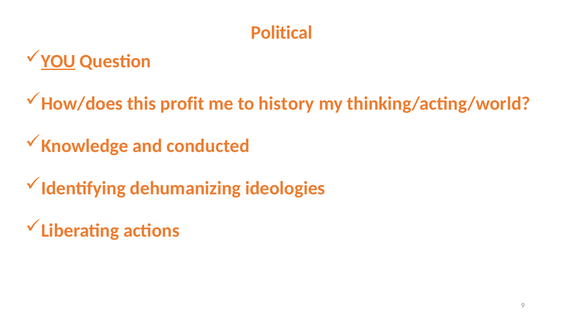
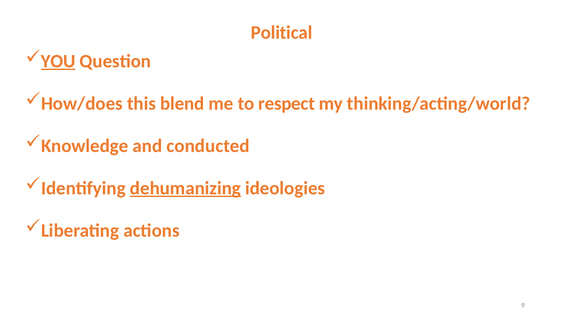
profit: profit -> blend (182, 103)
history: history -> respect (287, 103)
dehumanizing underline: none -> present (185, 188)
